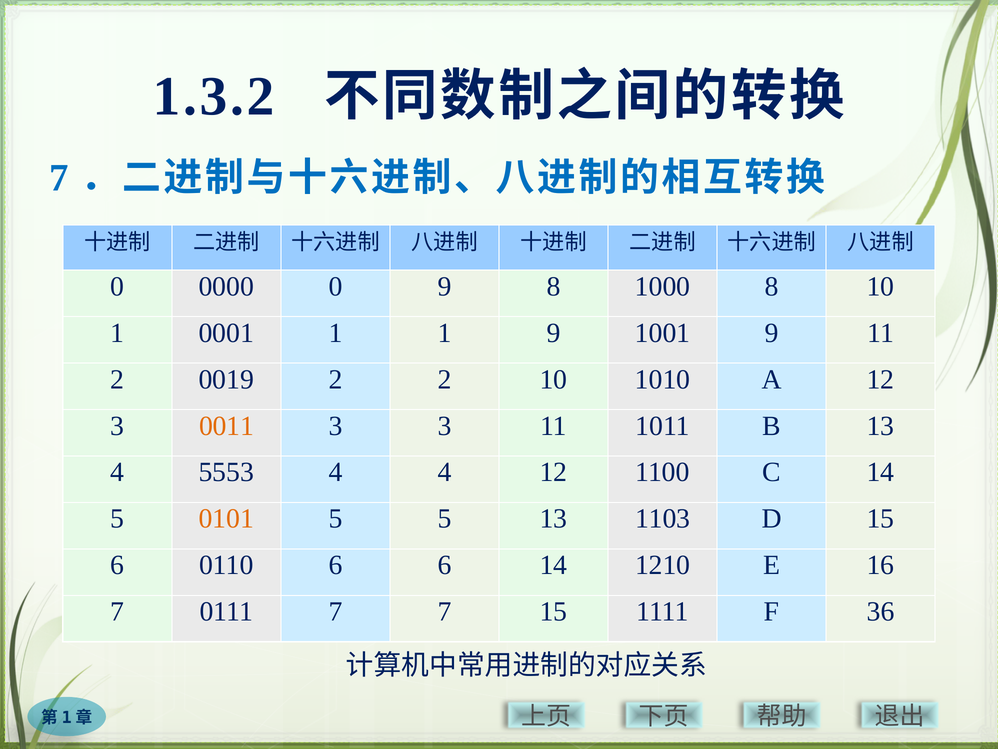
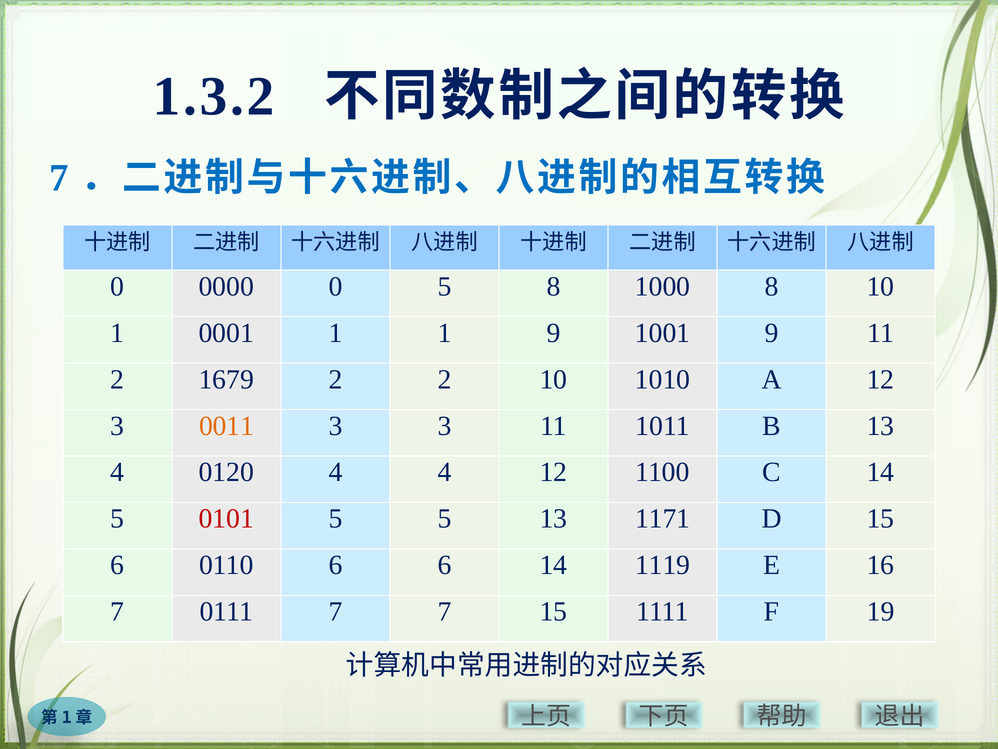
0 9: 9 -> 5 (444, 286)
0019: 0019 -> 1679 (226, 379)
5553: 5553 -> 0120 (226, 472)
0101 colour: orange -> red (226, 518)
1103: 1103 -> 1171 (663, 518)
1210: 1210 -> 1119 (663, 565)
36: 36 -> 19 (881, 611)
